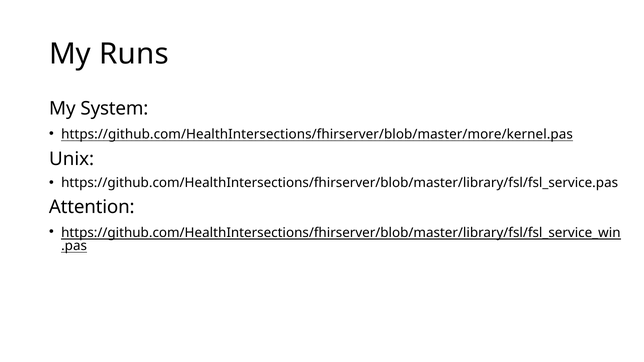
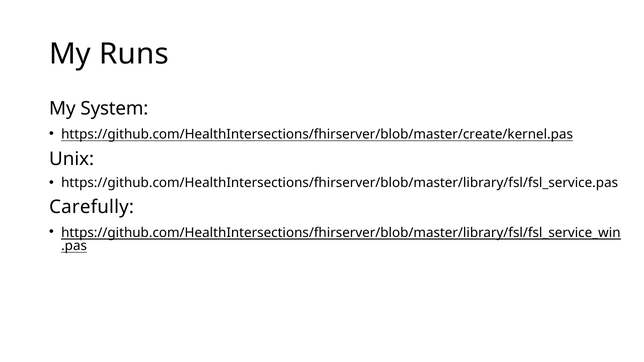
https://github.com/HealthIntersections/fhirserver/blob/master/more/kernel.pas: https://github.com/HealthIntersections/fhirserver/blob/master/more/kernel.pas -> https://github.com/HealthIntersections/fhirserver/blob/master/create/kernel.pas (317, 135)
Attention: Attention -> Carefully (92, 207)
